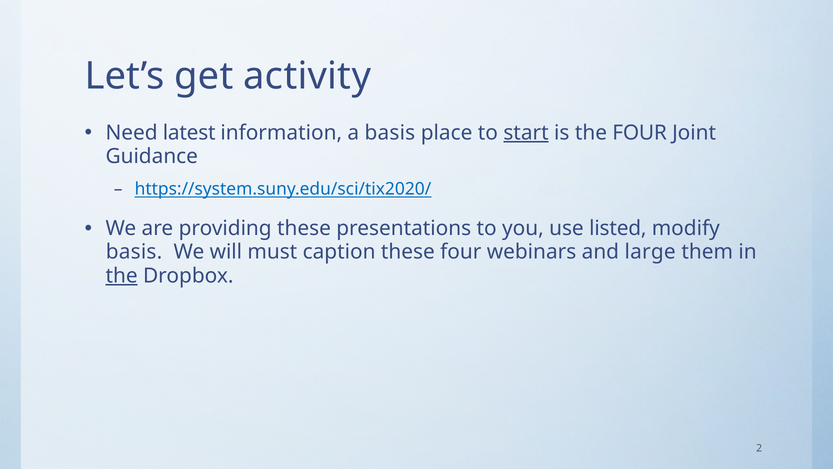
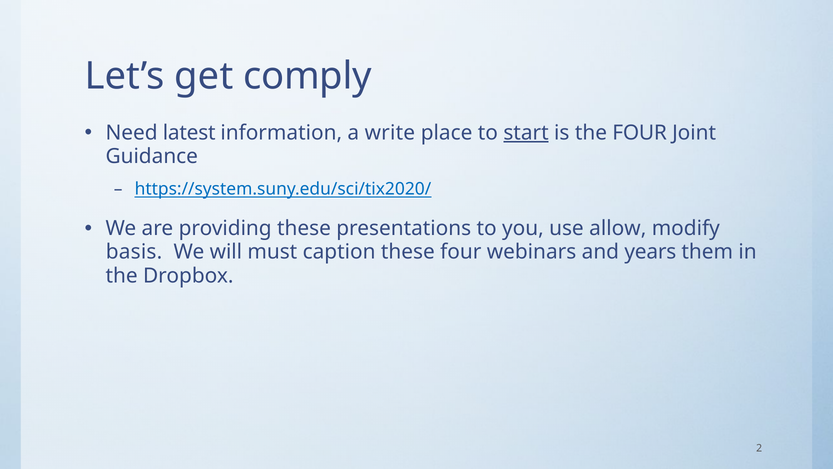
activity: activity -> comply (307, 76)
a basis: basis -> write (390, 133)
listed: listed -> allow (618, 228)
large: large -> years (650, 252)
the underline: present -> none (122, 276)
